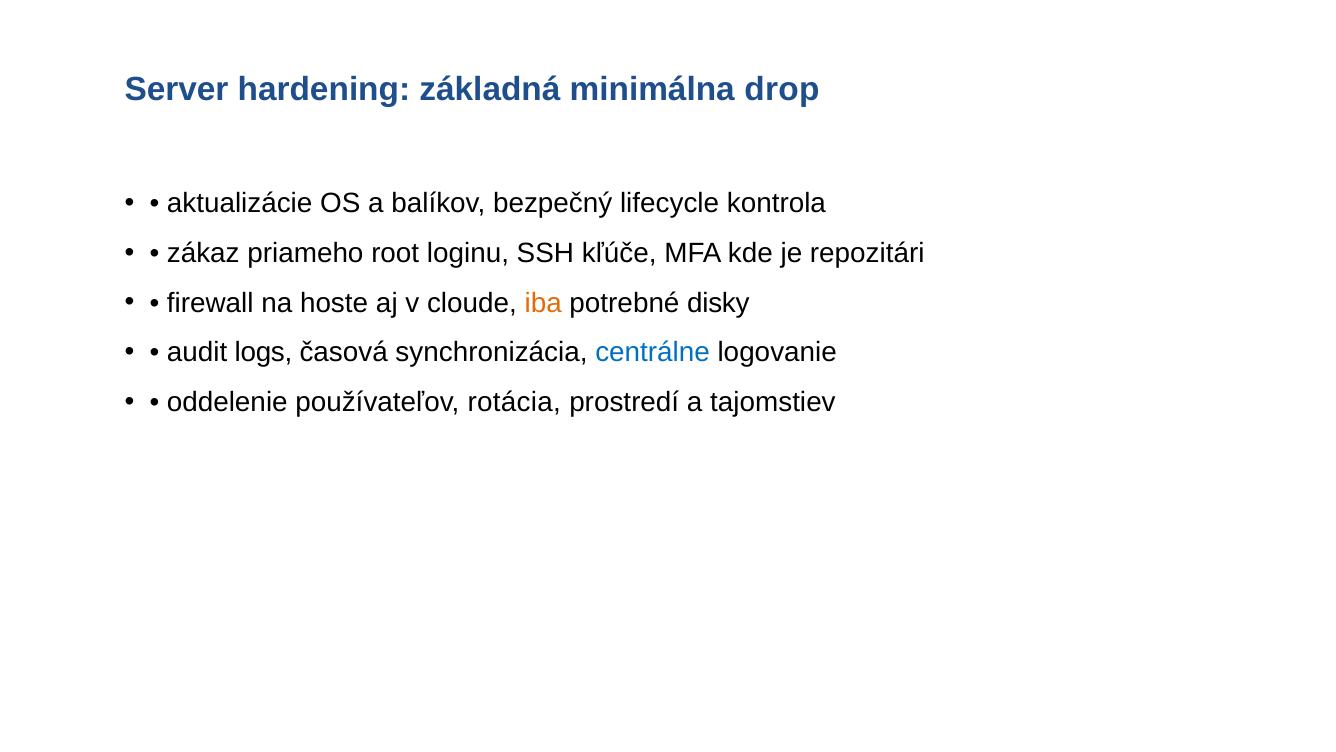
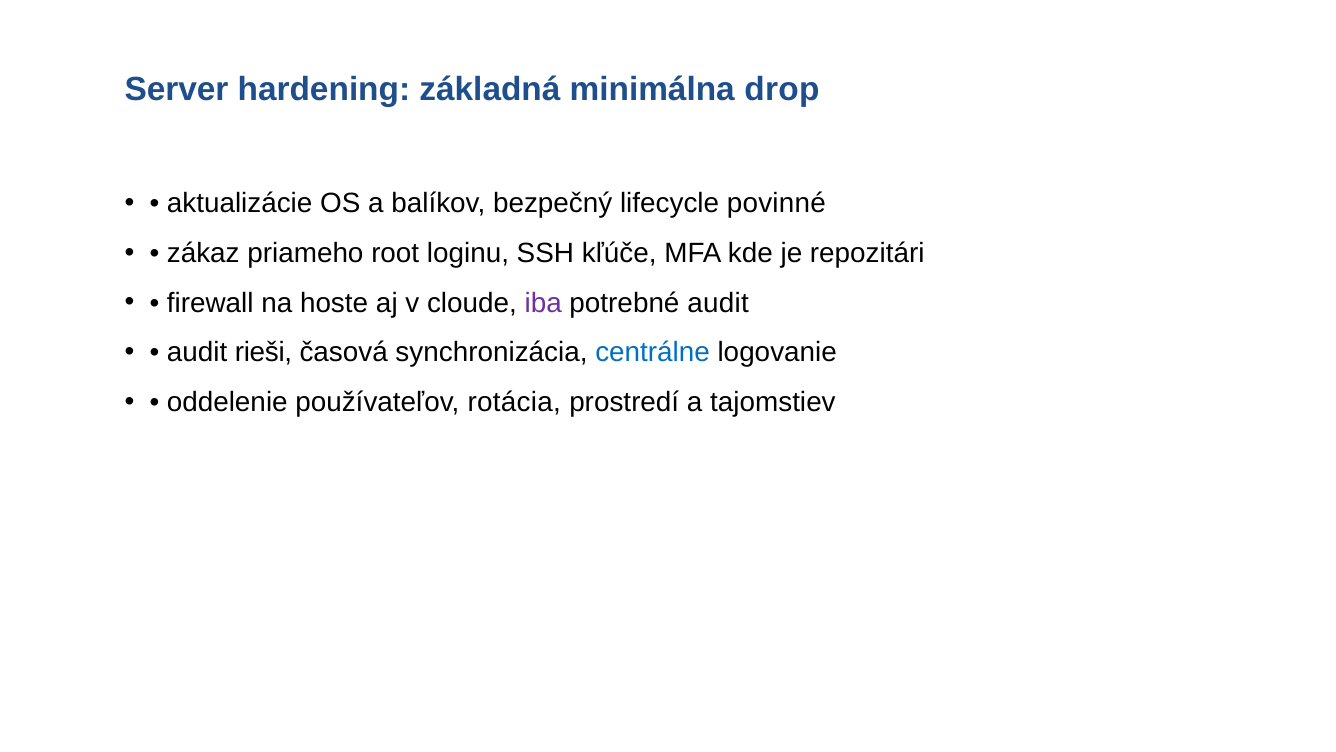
kontrola: kontrola -> povinné (776, 204)
iba colour: orange -> purple (543, 303)
potrebné disky: disky -> audit (718, 303)
logs: logs -> rieši (264, 352)
